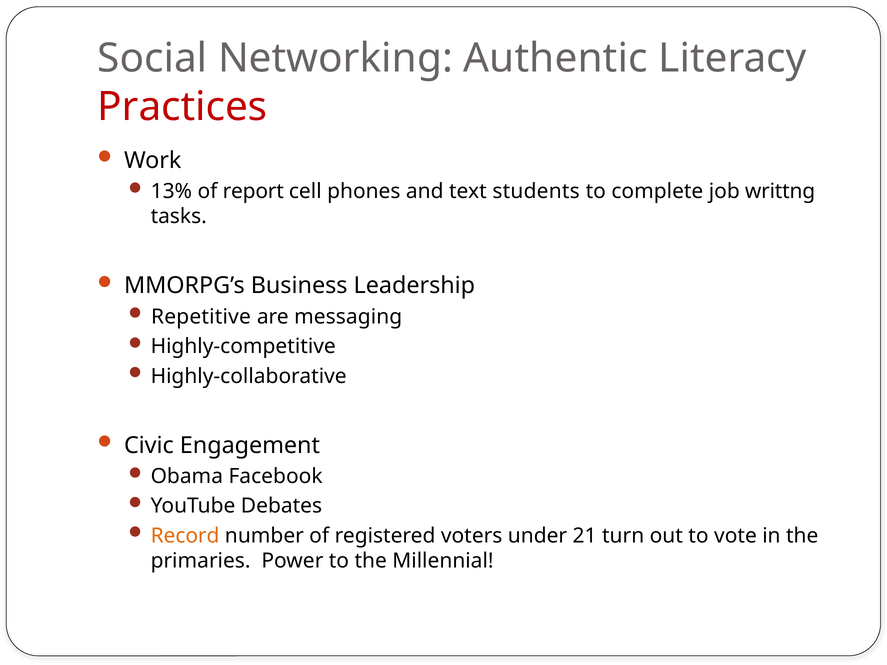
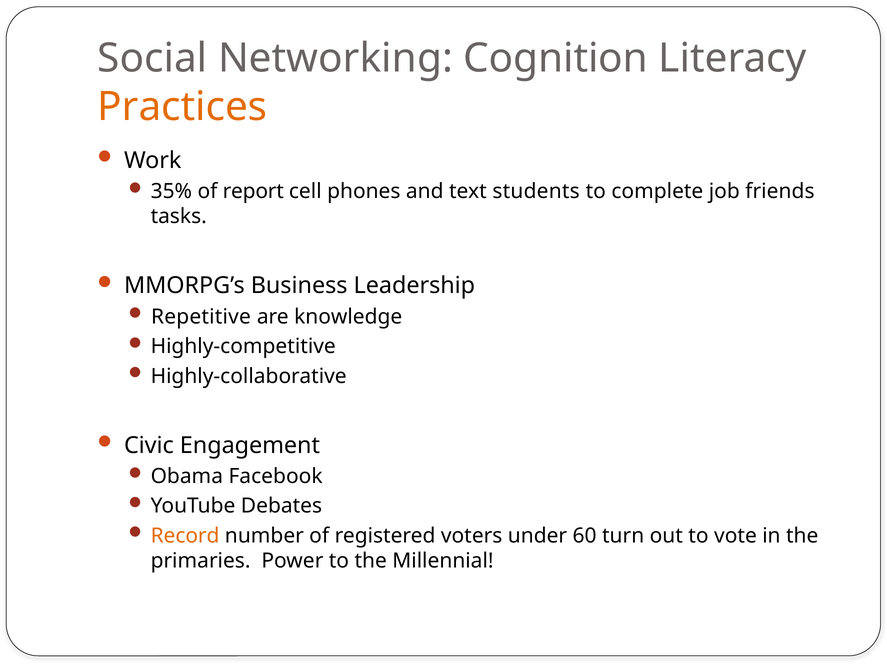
Authentic: Authentic -> Cognition (556, 58)
Practices colour: red -> orange (182, 107)
13%: 13% -> 35% (171, 192)
writtng: writtng -> friends (780, 192)
messaging: messaging -> knowledge (348, 317)
21: 21 -> 60 (585, 536)
